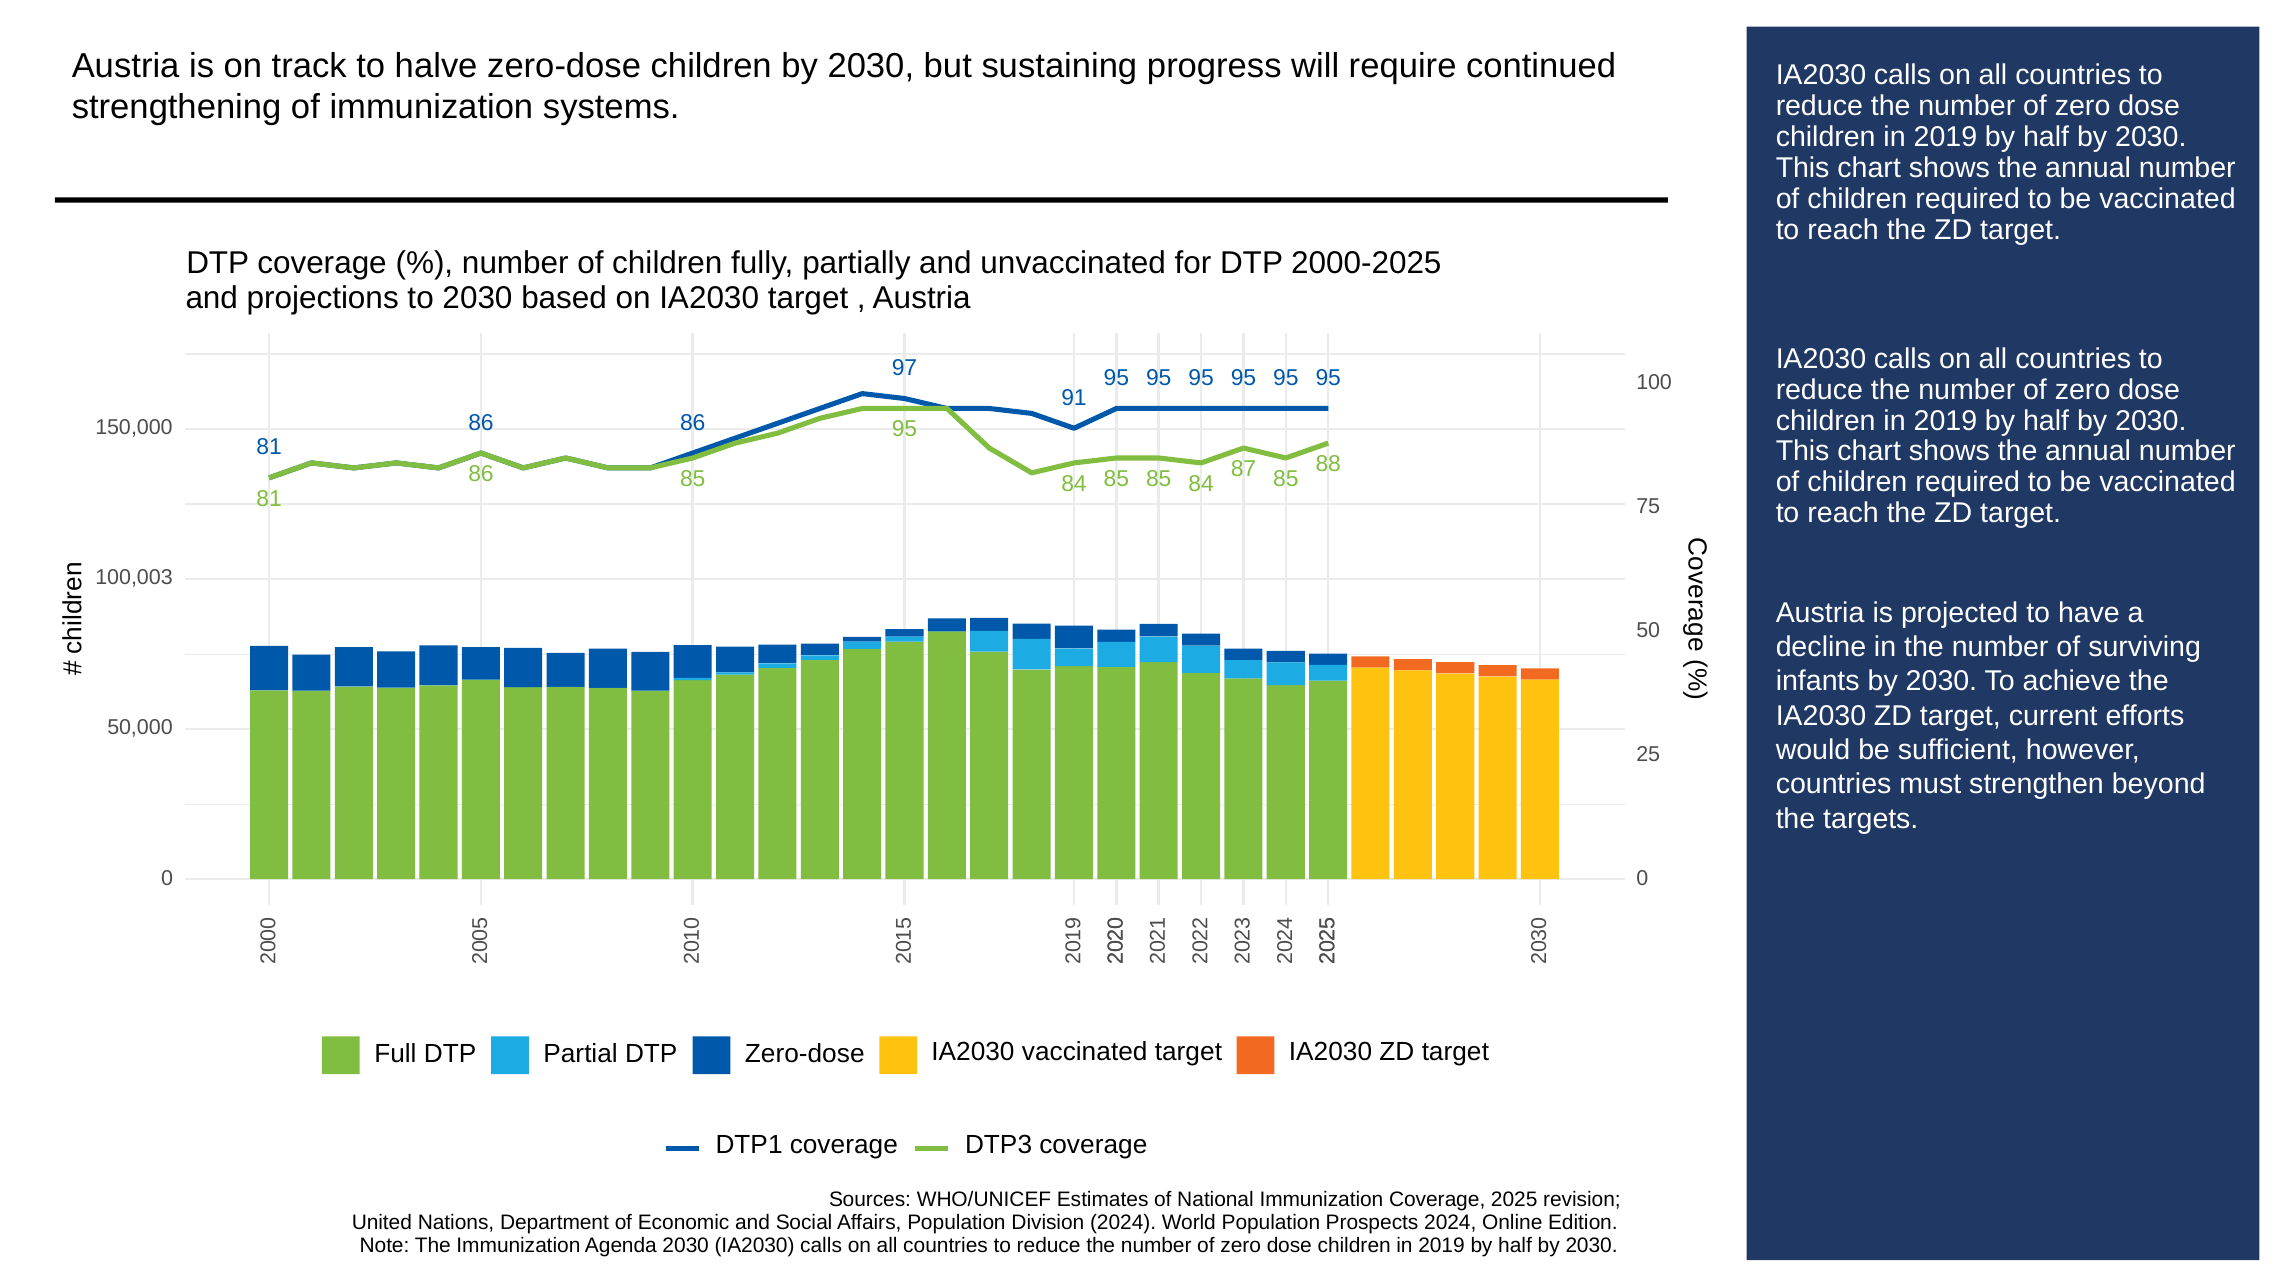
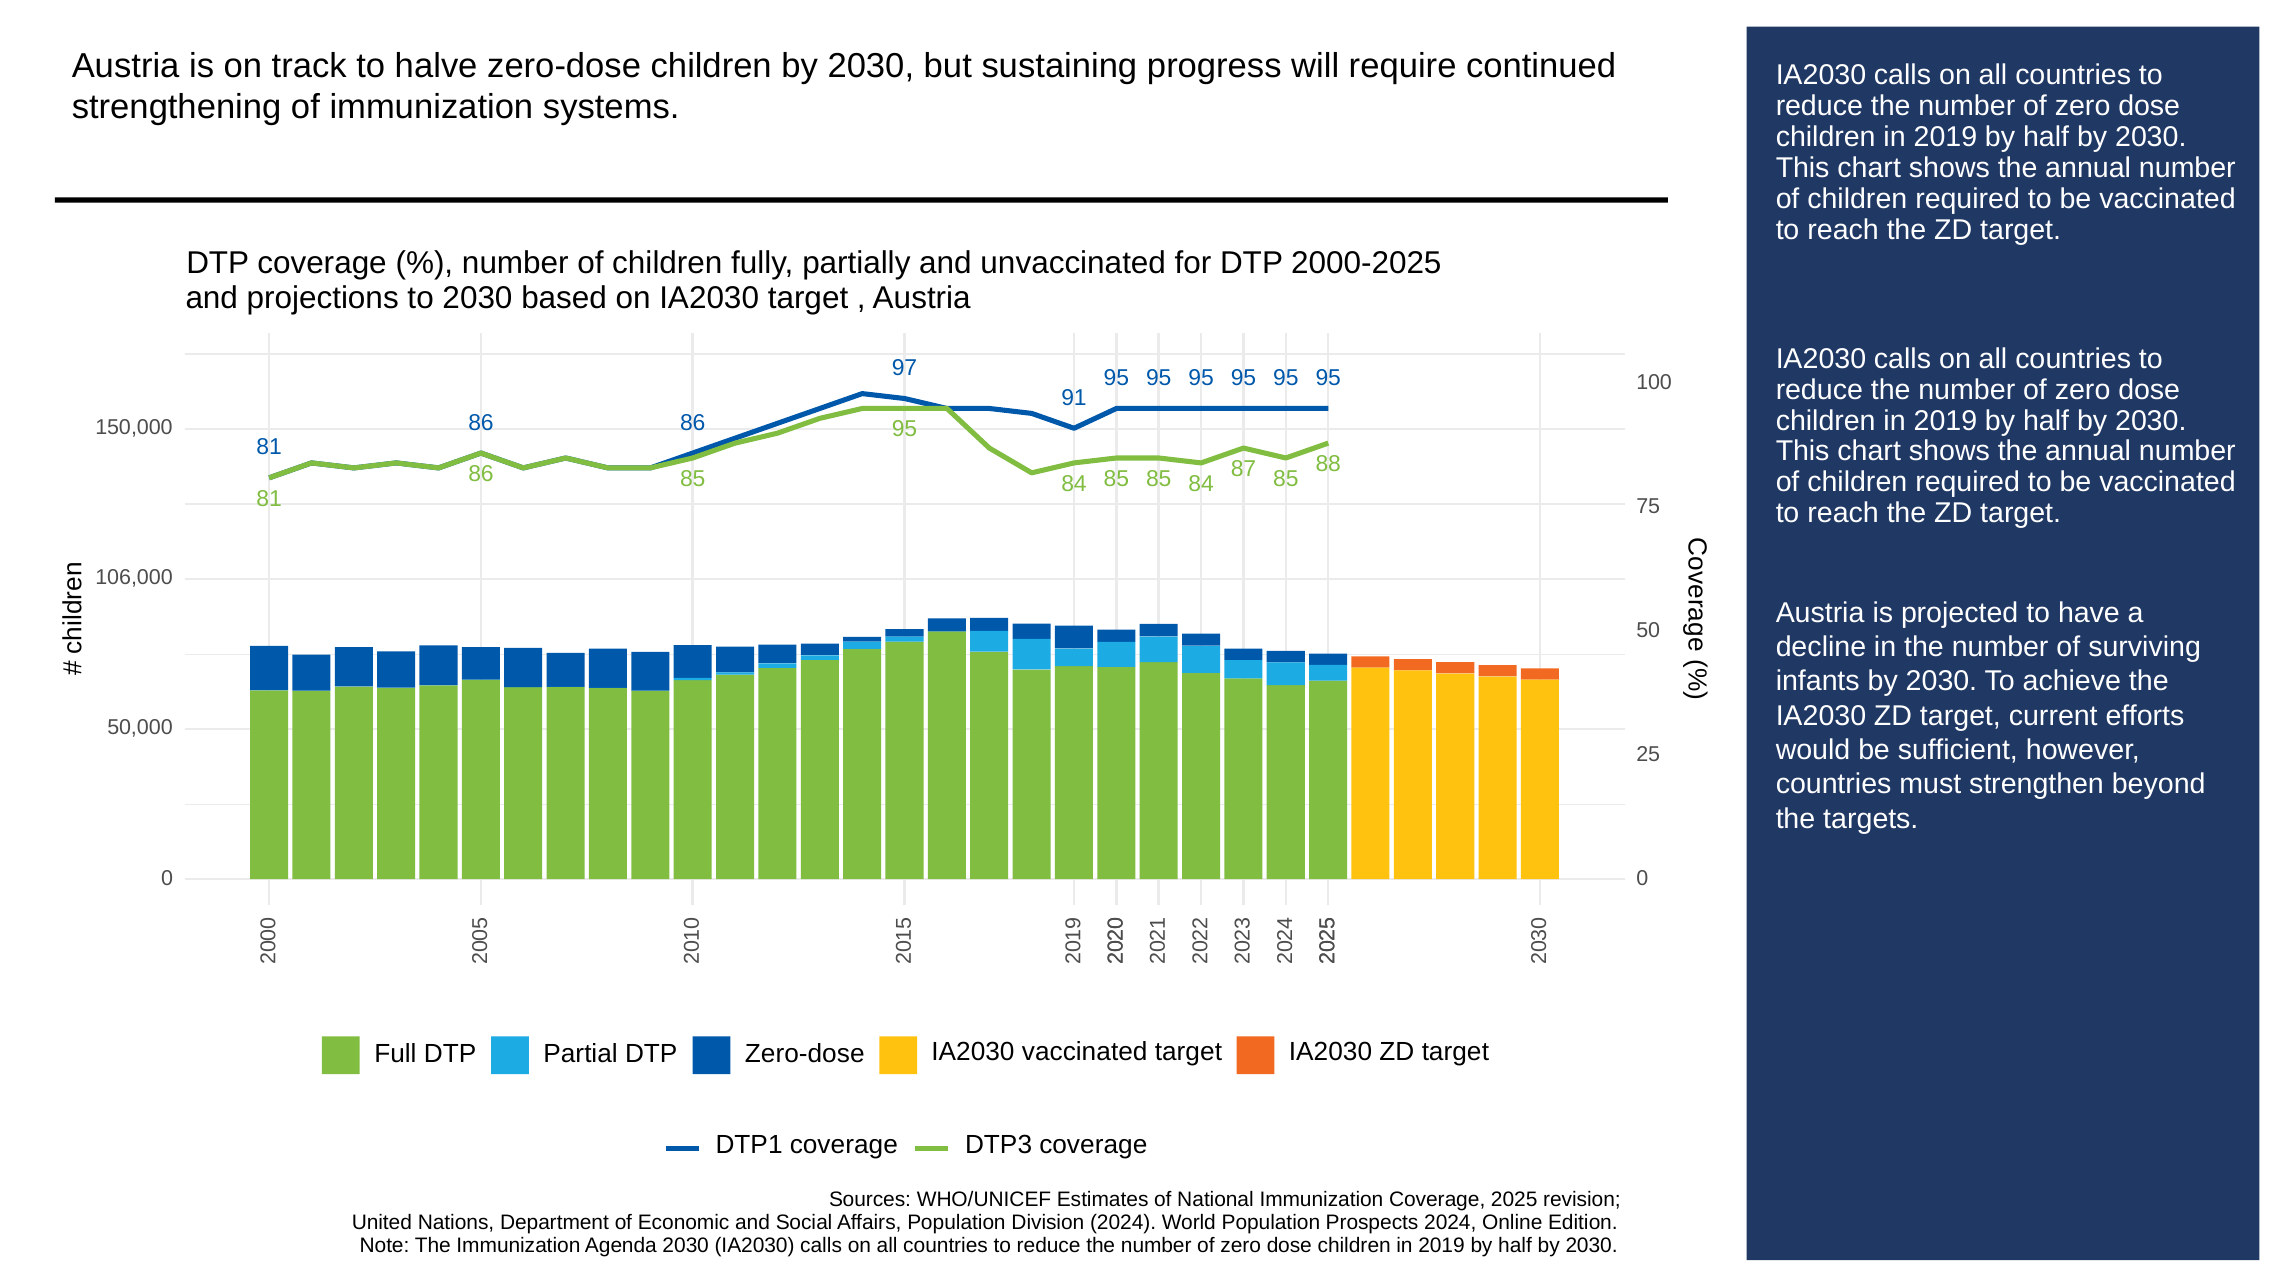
100,003: 100,003 -> 106,000 (134, 577)
